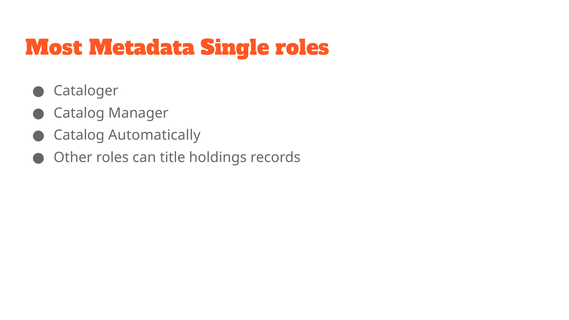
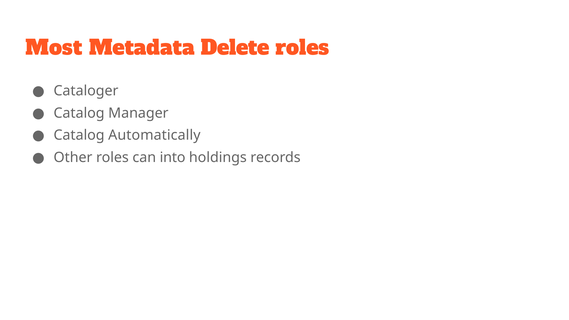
Single: Single -> Delete (235, 48)
title: title -> into (173, 157)
